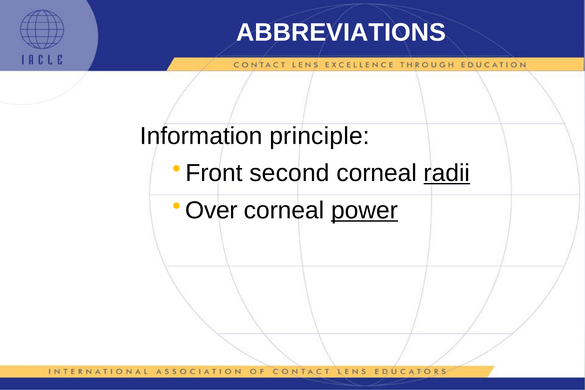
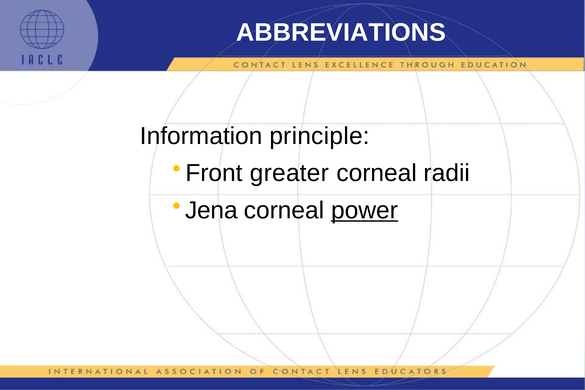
second: second -> greater (289, 173)
radii underline: present -> none (447, 173)
Over: Over -> Jena (211, 211)
